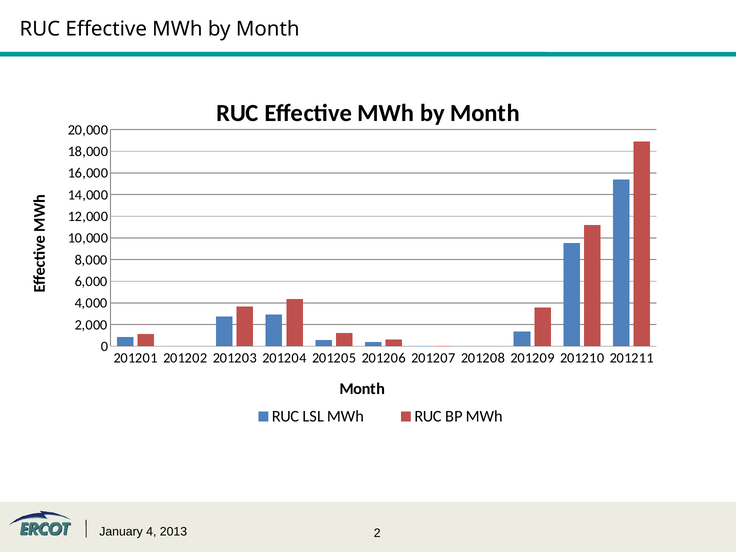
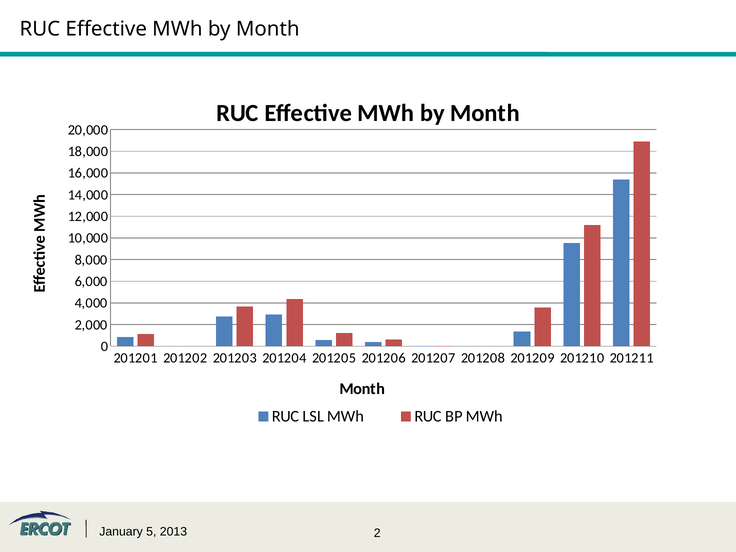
4: 4 -> 5 (151, 532)
